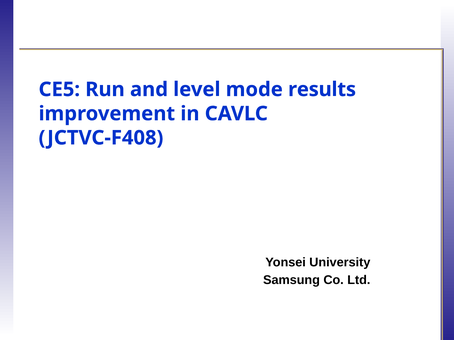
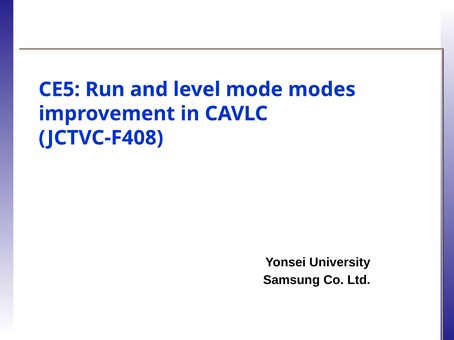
results: results -> modes (322, 90)
